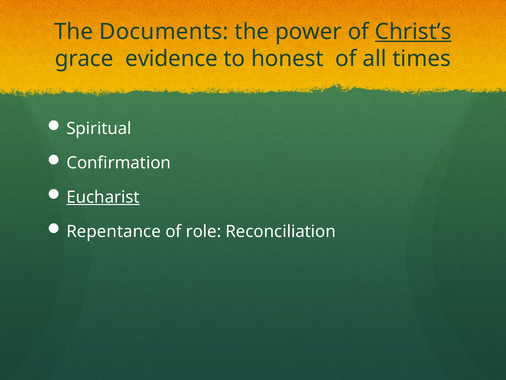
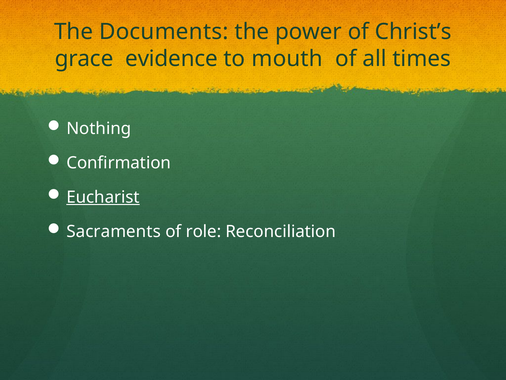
Christ’s underline: present -> none (413, 32)
honest: honest -> mouth (287, 59)
Spiritual: Spiritual -> Nothing (99, 128)
Repentance: Repentance -> Sacraments (114, 231)
